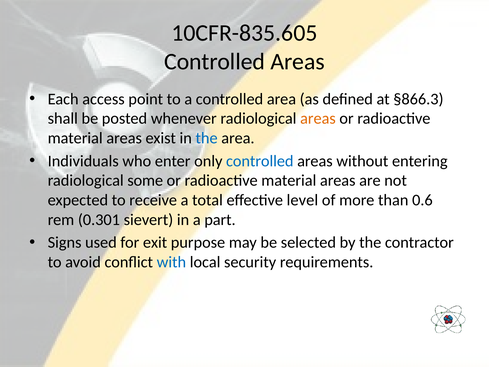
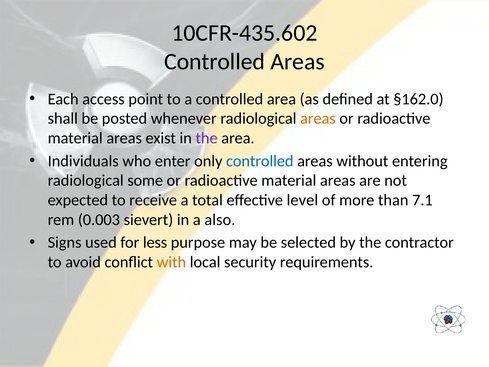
10CFR-835.605: 10CFR-835.605 -> 10CFR-435.602 (244, 33)
§866.3: §866.3 -> §162.0 (418, 99)
the colour: blue -> purple (207, 138)
0.6: 0.6 -> 7.1 (422, 200)
0.301: 0.301 -> 0.003 (99, 220)
part: part -> also (220, 220)
exit: exit -> less (155, 242)
with colour: blue -> orange (171, 262)
